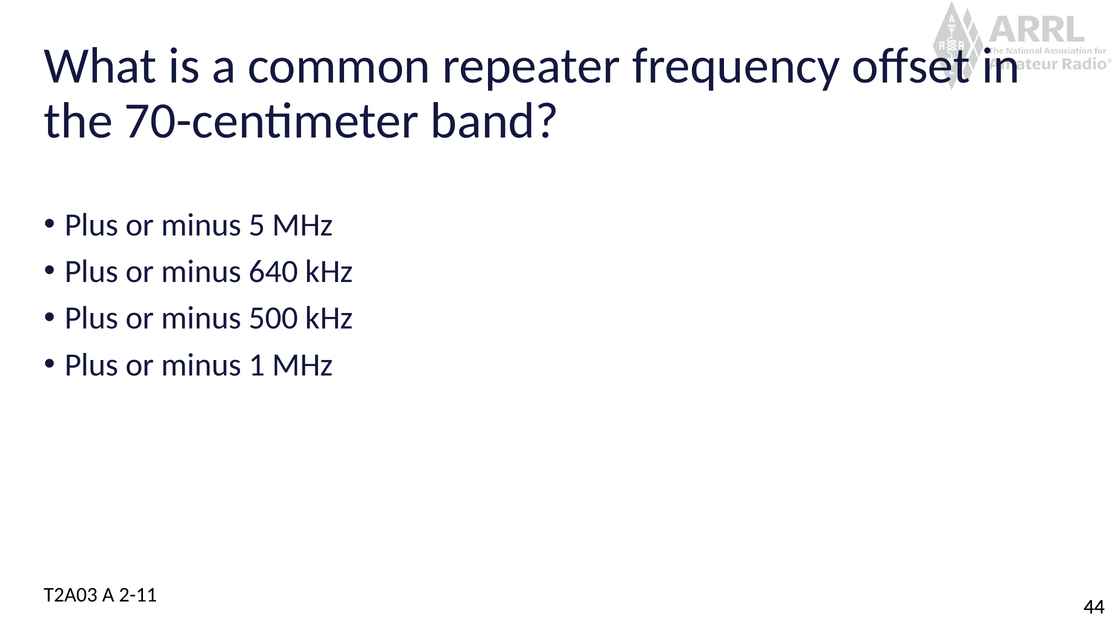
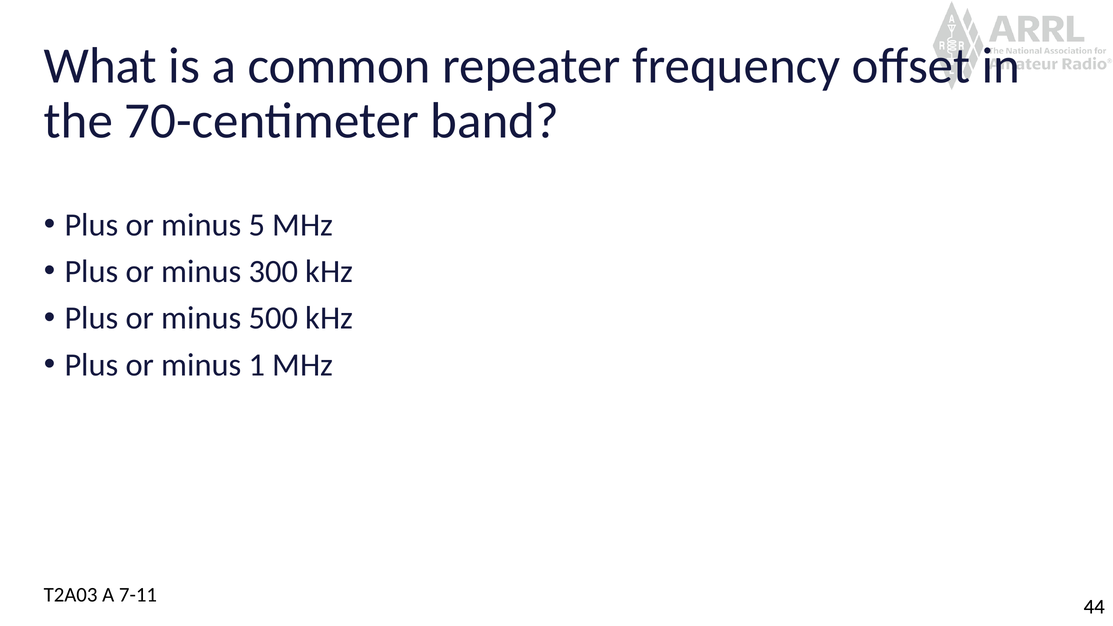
640: 640 -> 300 (273, 272)
2-11: 2-11 -> 7-11 (138, 595)
